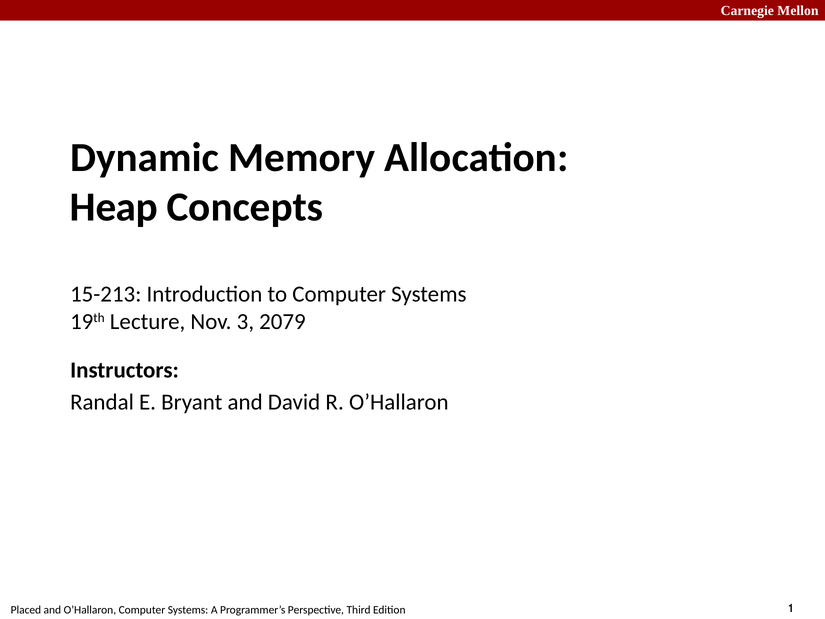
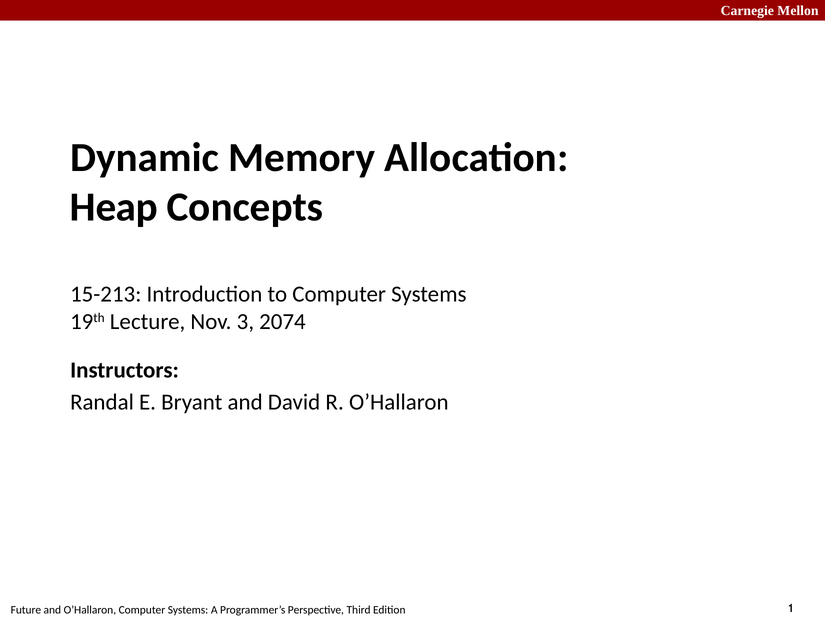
2079: 2079 -> 2074 (282, 321)
Placed: Placed -> Future (26, 610)
